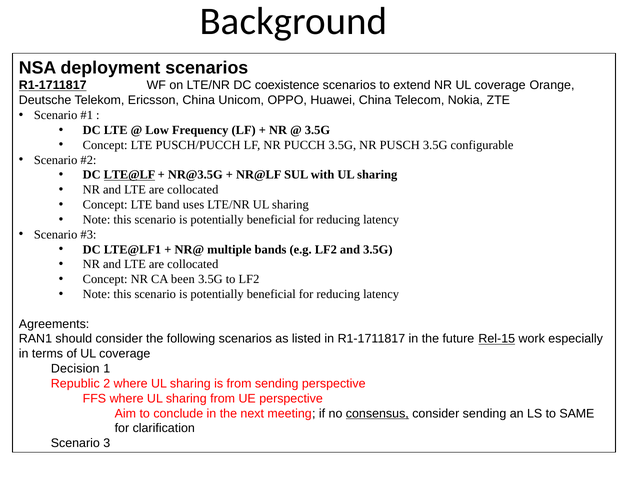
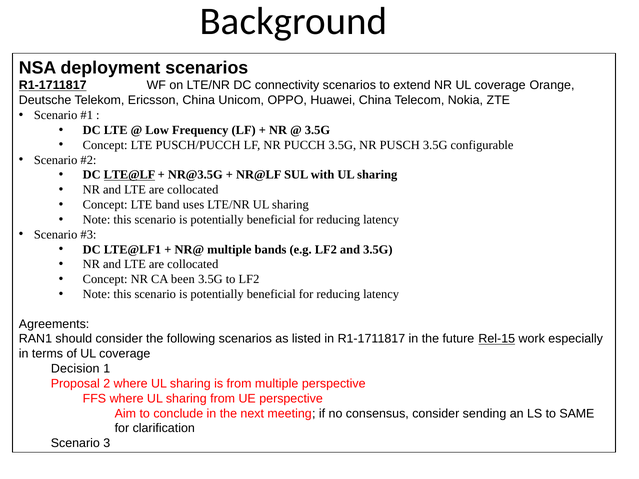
coexistence: coexistence -> connectivity (287, 85)
Republic: Republic -> Proposal (75, 384)
from sending: sending -> multiple (277, 384)
consensus underline: present -> none (377, 414)
